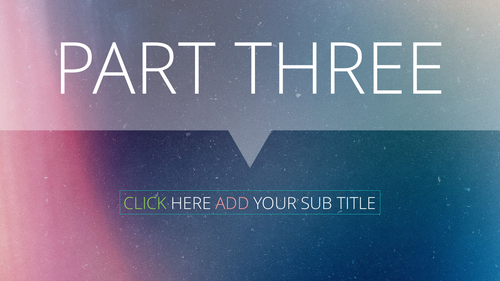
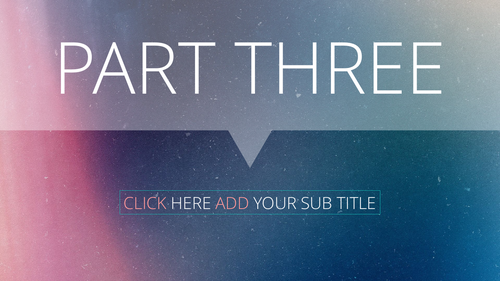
CLICK colour: light green -> pink (145, 204)
